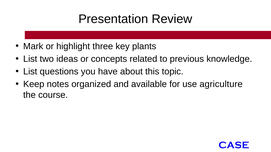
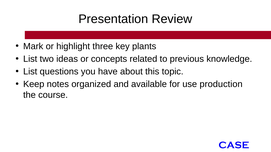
agriculture: agriculture -> production (221, 84)
